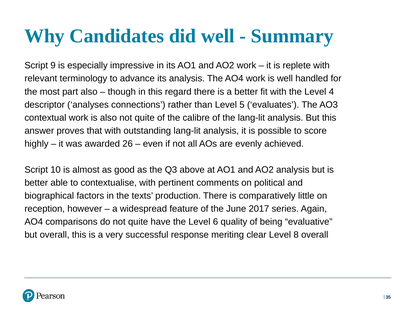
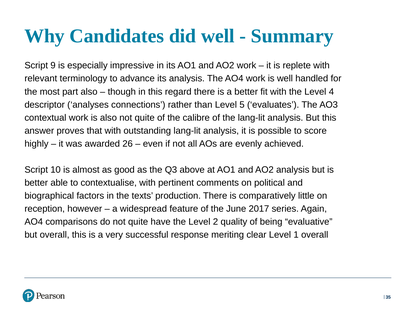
6: 6 -> 2 (216, 222)
8: 8 -> 1 (296, 235)
